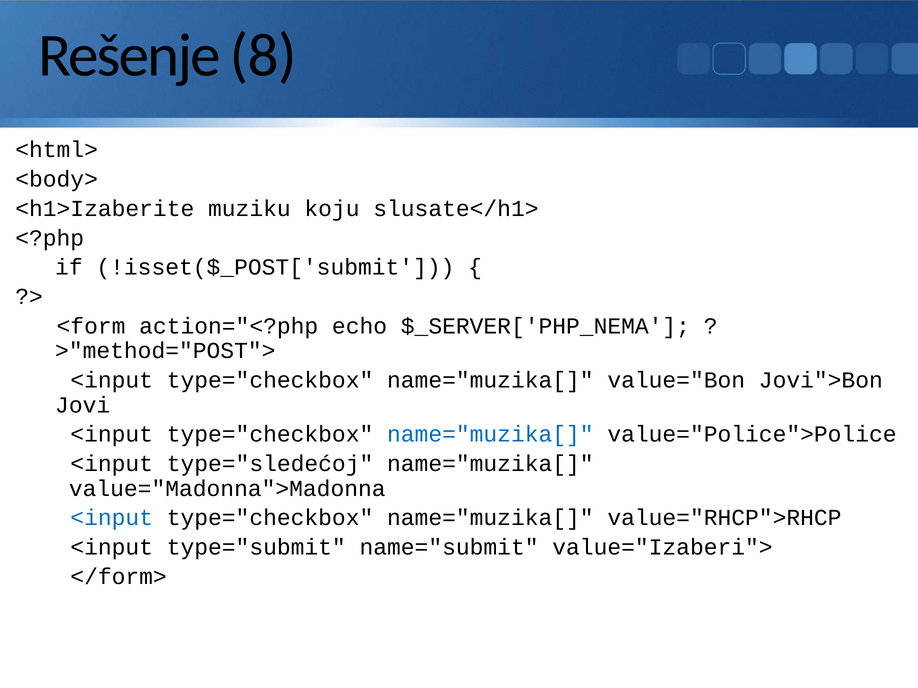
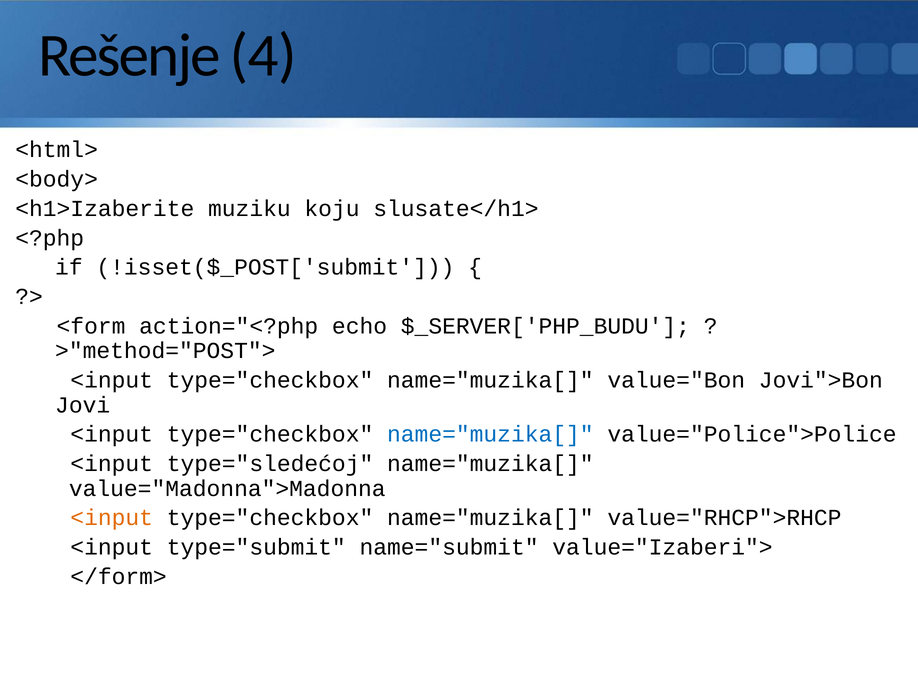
8: 8 -> 4 (263, 56)
$_SERVER['PHP_NEMA: $_SERVER['PHP_NEMA -> $_SERVER['PHP_BUDU (545, 326)
<input colour: blue -> orange (112, 518)
